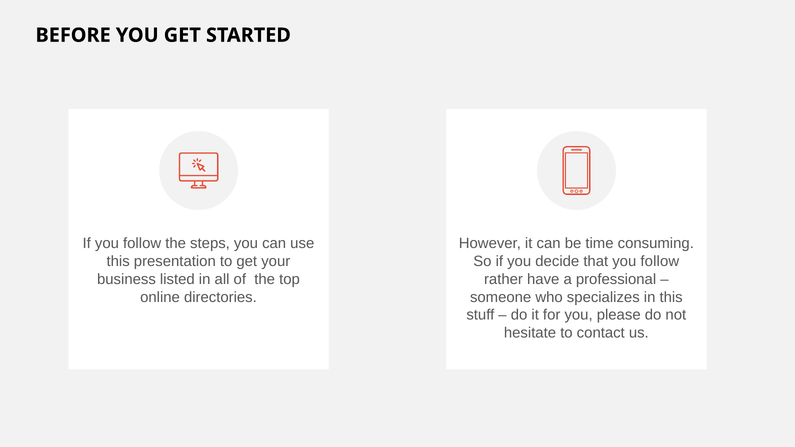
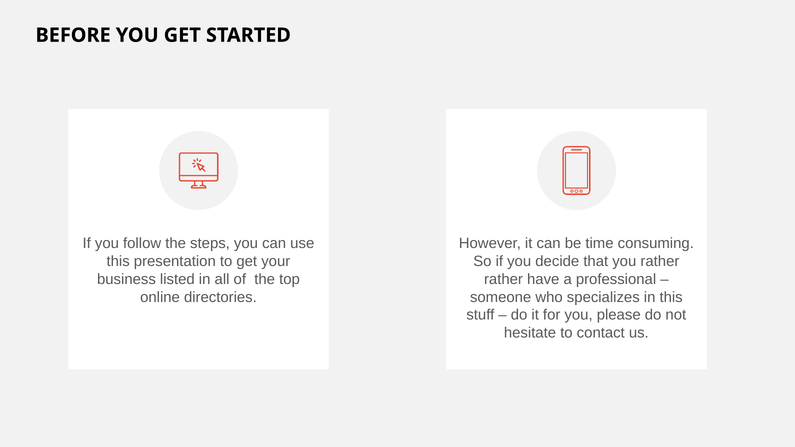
that you follow: follow -> rather (660, 261)
